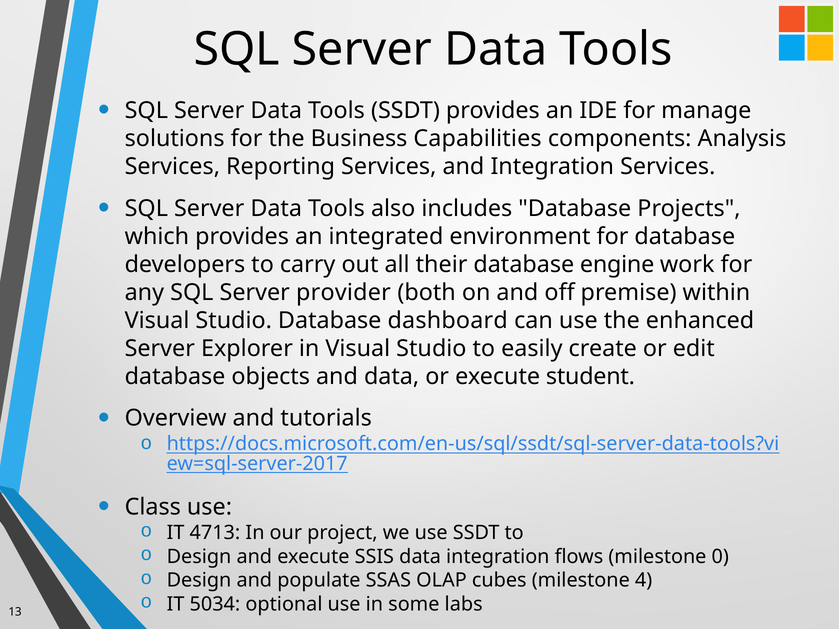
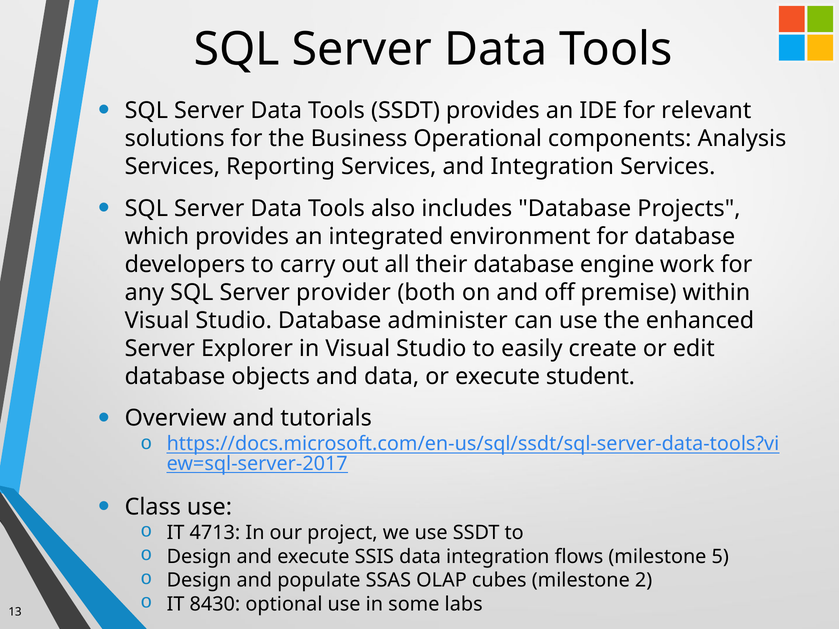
manage: manage -> relevant (706, 111)
Capabilities: Capabilities -> Operational (478, 139)
dashboard: dashboard -> administer (448, 321)
0: 0 -> 5 (720, 557)
4: 4 -> 2 (644, 581)
5034: 5034 -> 8430 (215, 604)
